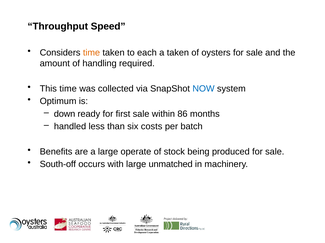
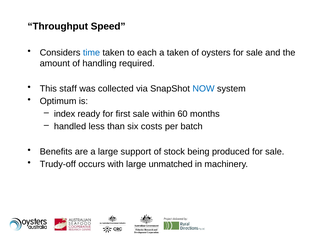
time colour: orange -> blue (91, 53)
This time: time -> staff (68, 89)
down: down -> index (65, 114)
86: 86 -> 60 (183, 114)
operate: operate -> support (136, 152)
South-off: South-off -> Trudy-off (58, 165)
